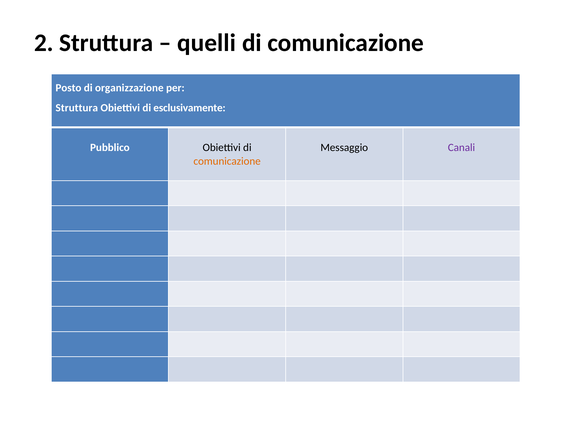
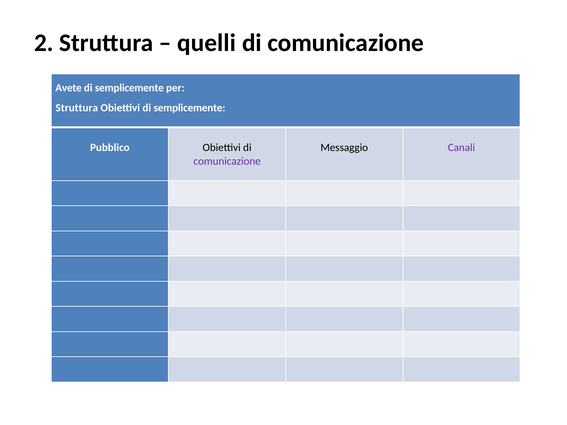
Posto: Posto -> Avete (69, 88)
organizzazione: organizzazione -> semplicemente (129, 88)
Obiettivi di esclusivamente: esclusivamente -> semplicemente (189, 108)
comunicazione colour: orange -> purple (227, 161)
